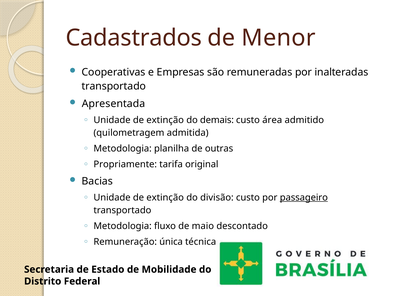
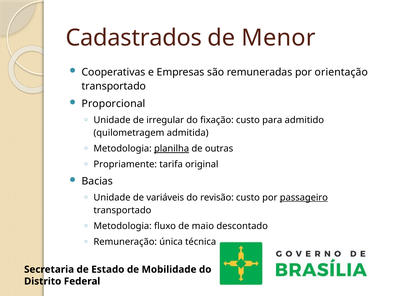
inalteradas: inalteradas -> orientação (341, 72)
Apresentada: Apresentada -> Proporcional (114, 104)
extinção: extinção -> irregular (165, 120)
demais: demais -> fixação (217, 120)
área: área -> para (272, 120)
planilha underline: none -> present (172, 149)
extinção: extinção -> variáveis (165, 198)
divisão: divisão -> revisão (217, 198)
